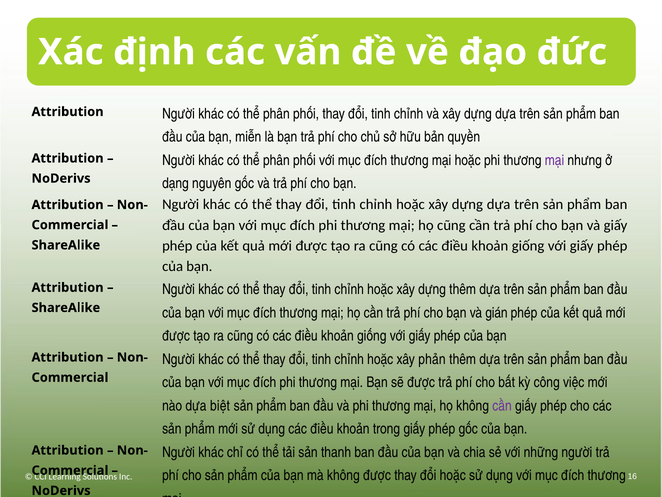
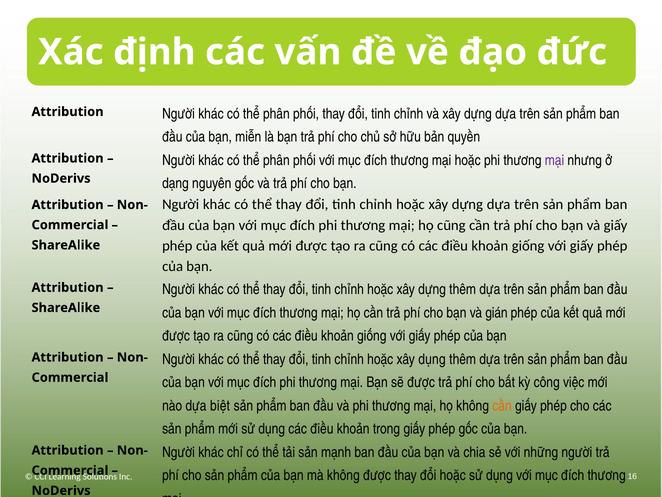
xây phản: phản -> dụng (432, 359)
cần colour: purple -> orange (502, 405)
thanh: thanh -> mạnh (336, 452)
